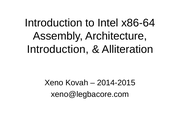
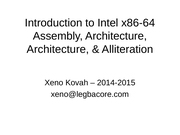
Introduction: Introduction -> Architecture (58, 49)
